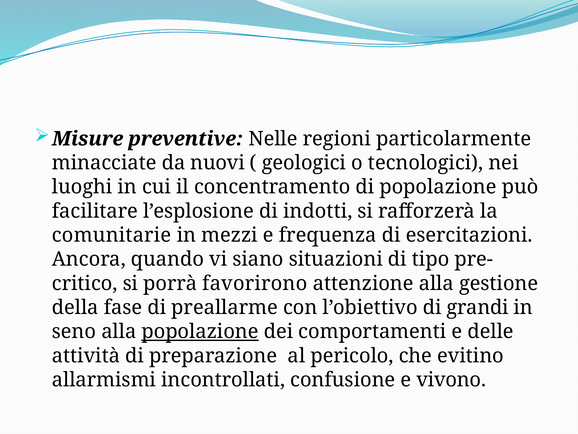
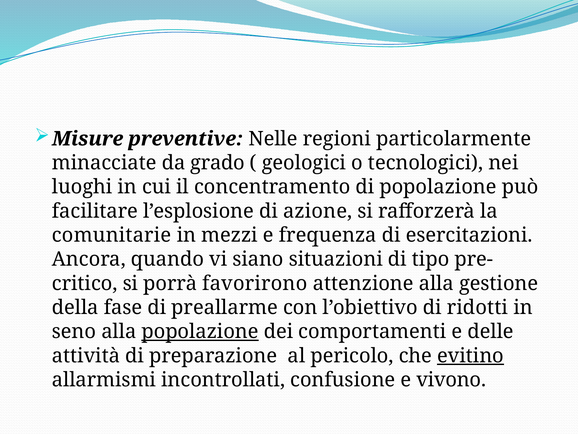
nuovi: nuovi -> grado (218, 163)
indotti: indotti -> azione (318, 211)
grandi: grandi -> ridotti (477, 307)
evitino underline: none -> present (471, 355)
